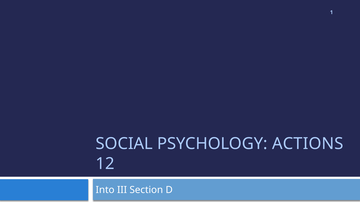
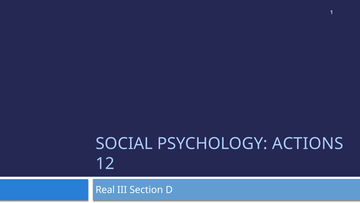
Into: Into -> Real (105, 189)
